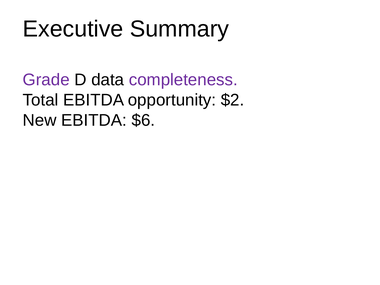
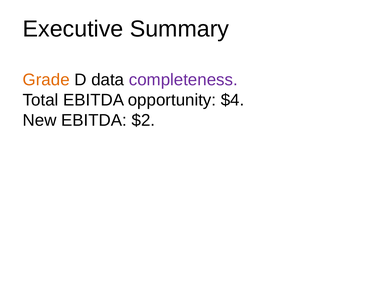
Grade colour: purple -> orange (46, 80)
$2: $2 -> $4 (233, 100)
$6: $6 -> $2 (143, 120)
